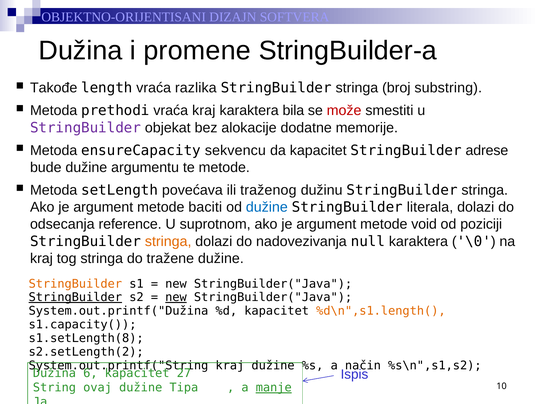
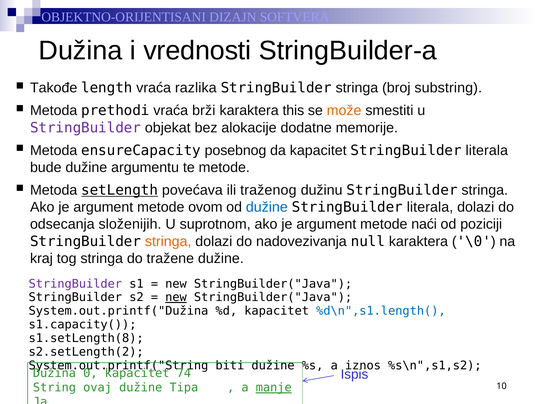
promene: promene -> vrednosti (197, 51)
vraća kraj: kraj -> brži (204, 111)
bila: bila -> this (293, 111)
može colour: red -> orange (344, 111)
sekvencu: sekvencu -> posebnog (236, 151)
kapacitet StringBuilder adrese: adrese -> literala (487, 151)
setLength underline: none -> present (120, 190)
baciti: baciti -> ovom (205, 207)
reference: reference -> složenijih (130, 224)
void: void -> naći (424, 224)
StringBuilder colour: orange -> purple (75, 284)
StringBuilder underline: present -> none (75, 298)
%d\n",s1.length( colour: orange -> blue (381, 311)
System.out.printf("String kraj: kraj -> biti (230, 366)
način: način -> iznos (363, 366)
6: 6 -> 0 (90, 374)
27: 27 -> 74 (184, 374)
